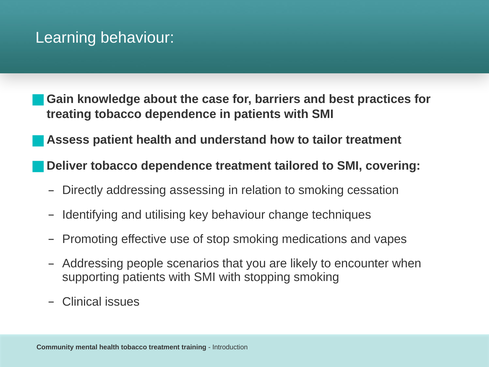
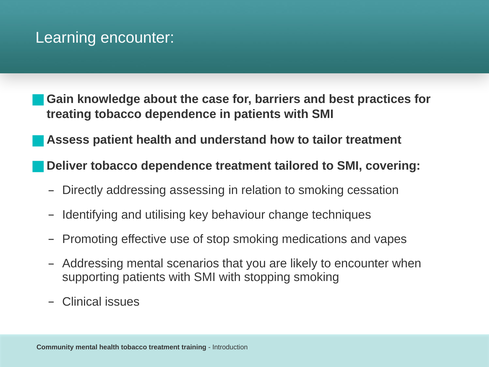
Learning behaviour: behaviour -> encounter (137, 38)
Addressing people: people -> mental (145, 263)
